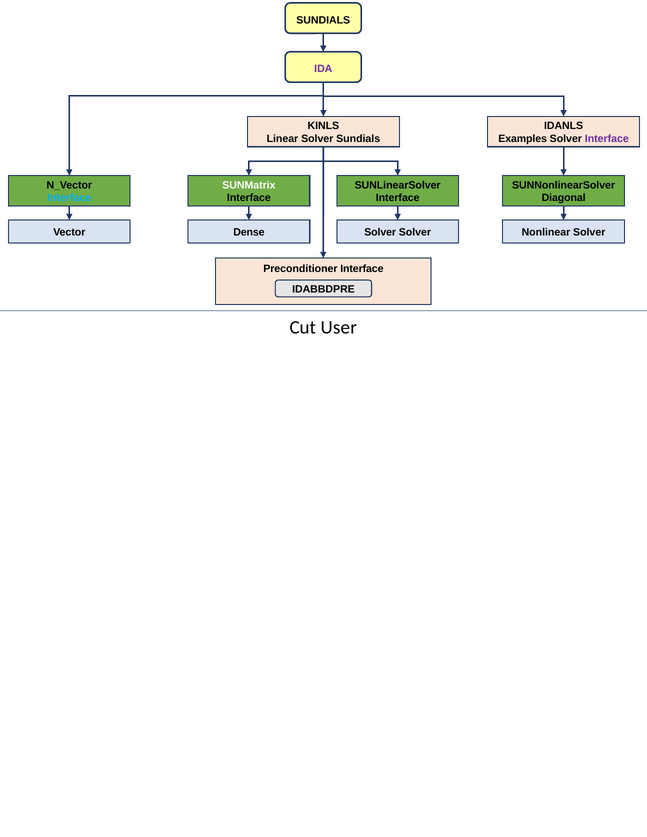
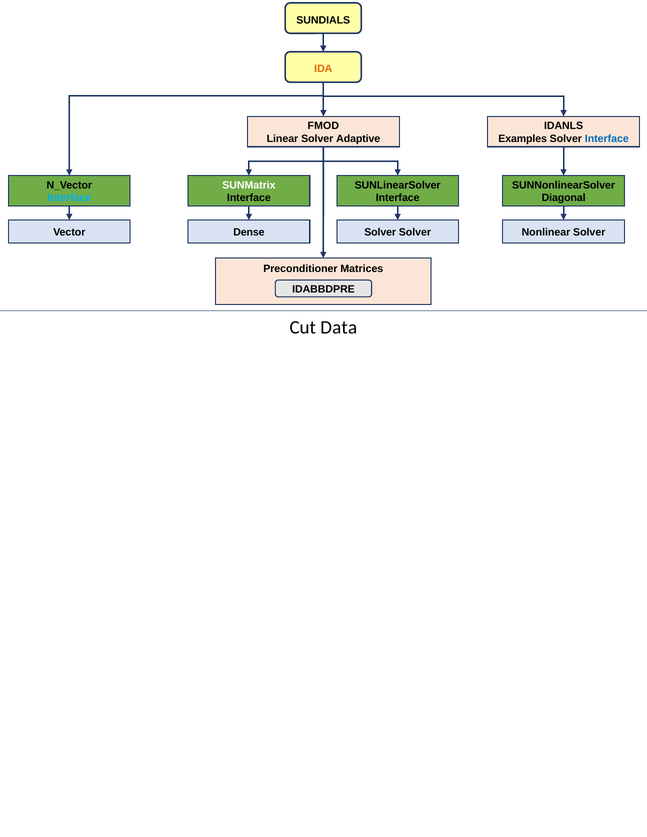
IDA colour: purple -> orange (323, 69)
KINLS: KINLS -> FMOD (323, 126)
Solver Sundials: Sundials -> Adaptive (358, 139)
Interface colour: purple -> blue (607, 139)
Preconditioner Interface: Interface -> Matrices (362, 269)
User: User -> Data (339, 328)
